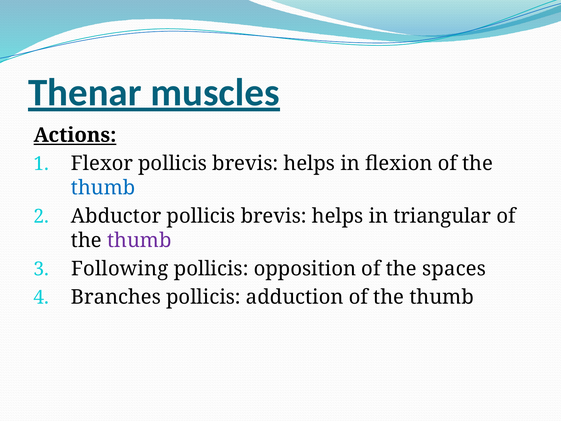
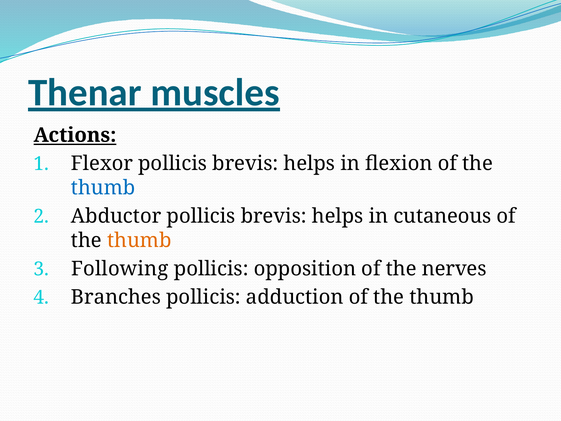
triangular: triangular -> cutaneous (442, 216)
thumb colour: purple -> orange (139, 240)
spaces: spaces -> nerves (454, 269)
